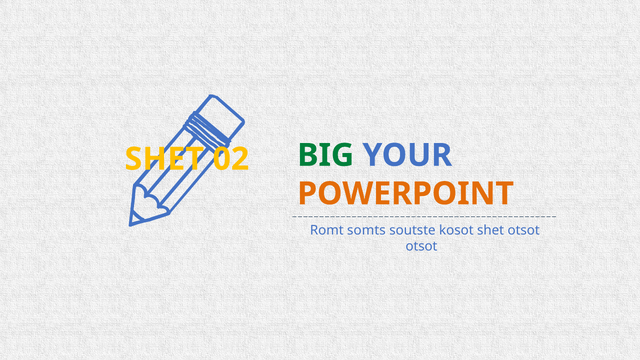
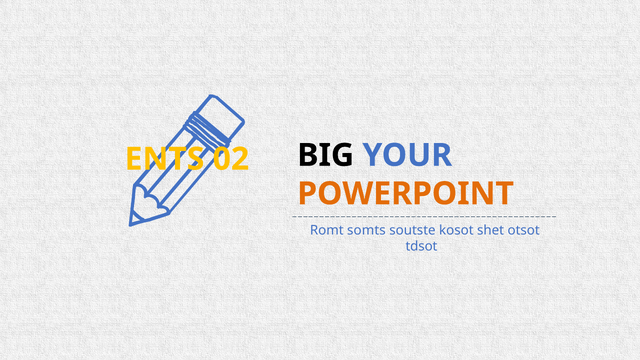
SHET: SHET -> ENTS (164, 159)
BIG colour: green -> black (326, 155)
otsot: otsot -> tdsot (421, 246)
